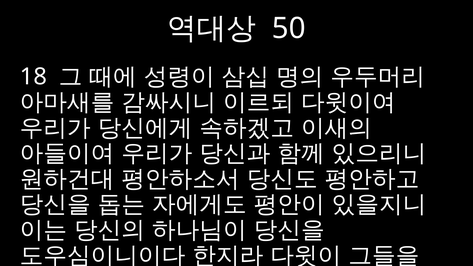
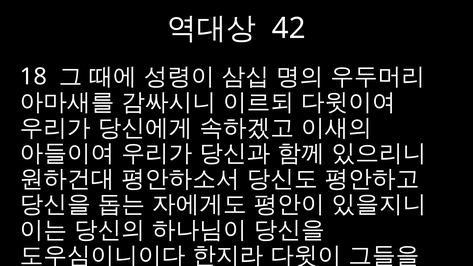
50: 50 -> 42 (289, 28)
